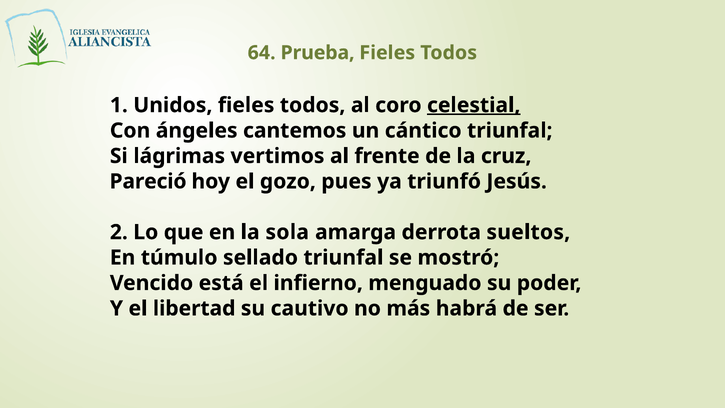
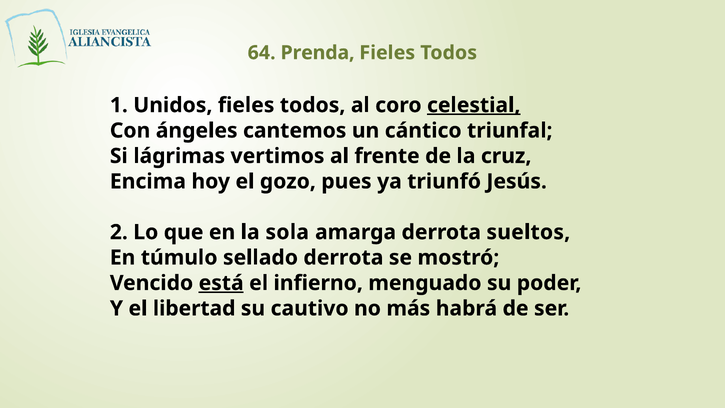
Prueba: Prueba -> Prenda (318, 53)
Pareció: Pareció -> Encima (148, 181)
sellado triunfal: triunfal -> derrota (343, 258)
está underline: none -> present (221, 283)
